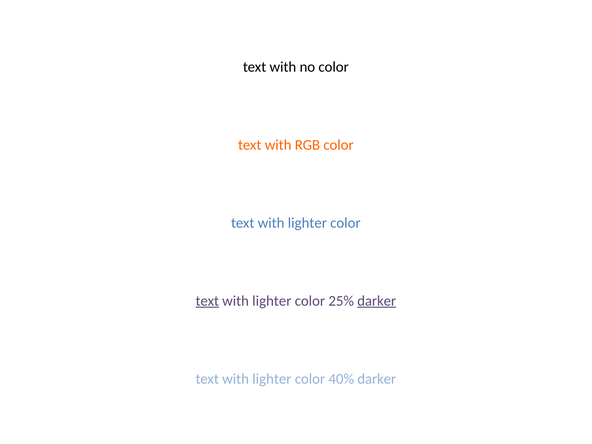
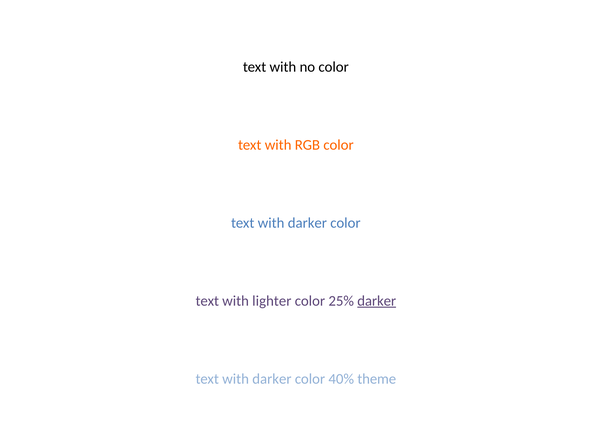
lighter: lighter -> darker (307, 223)
text underline: present -> none (207, 301)
lighter: lighter -> darker (272, 379)
40% darker: darker -> theme (377, 379)
